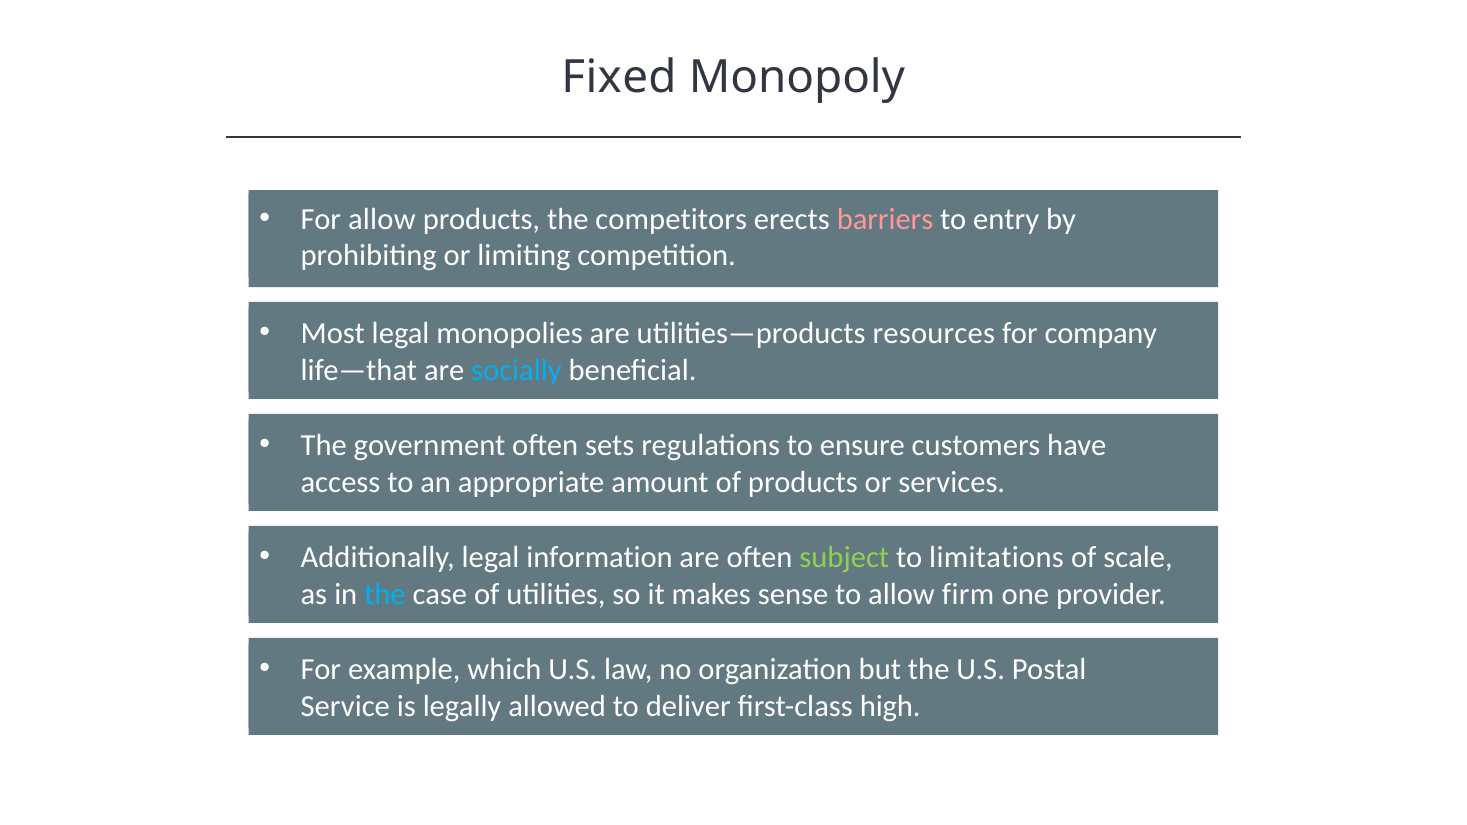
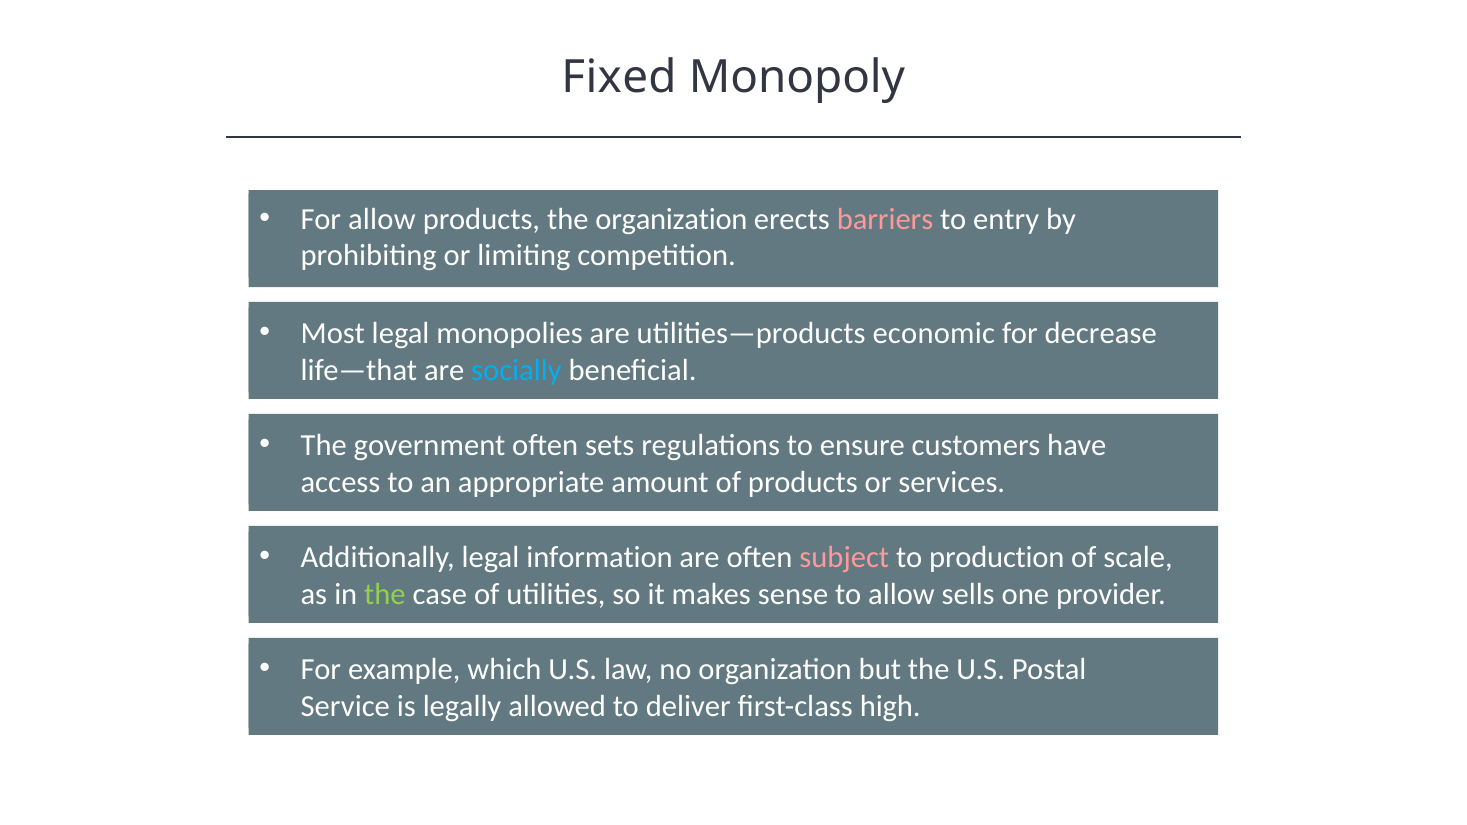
the competitors: competitors -> organization (671, 219)
resources: resources -> economic (934, 334)
company: company -> decrease (1101, 334)
subject colour: light green -> pink (844, 558)
limitations: limitations -> production (997, 558)
the colour: light blue -> light green (385, 594)
firm: firm -> sells (968, 594)
